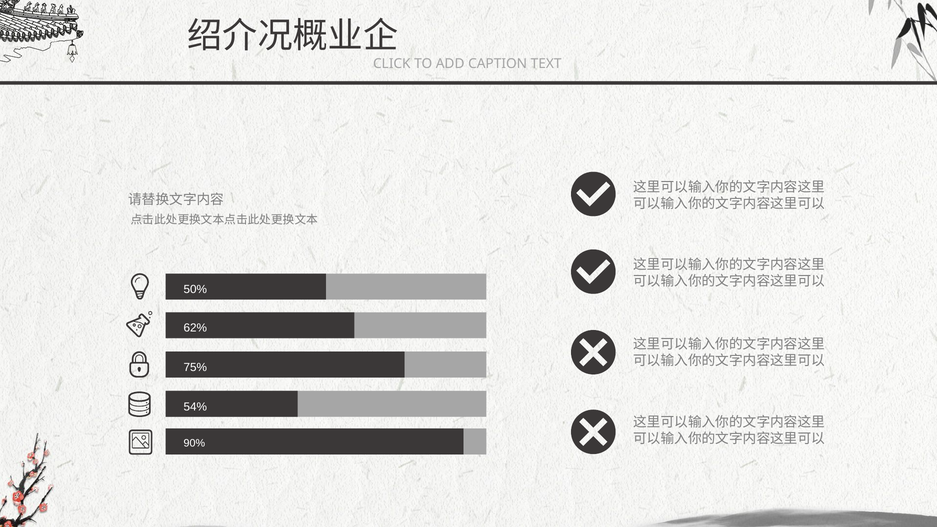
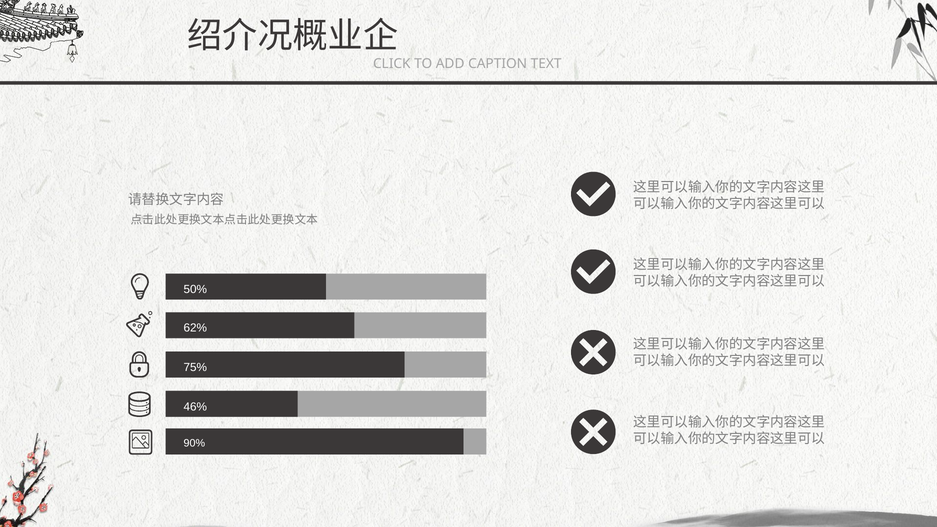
54%: 54% -> 46% (195, 407)
